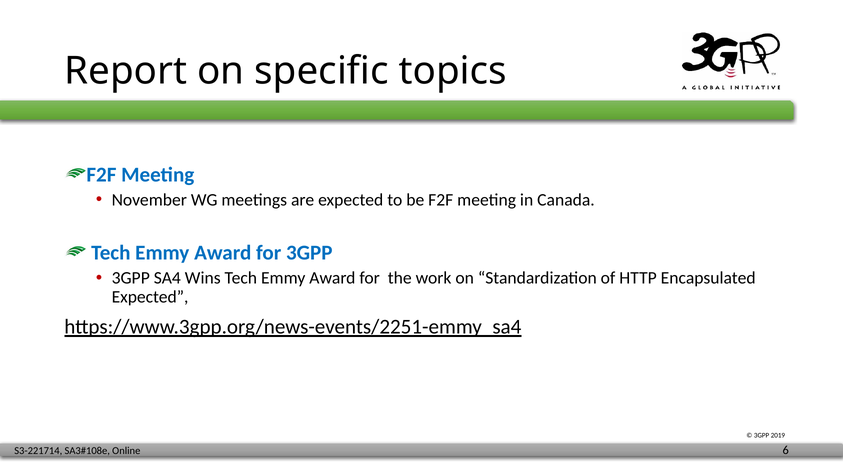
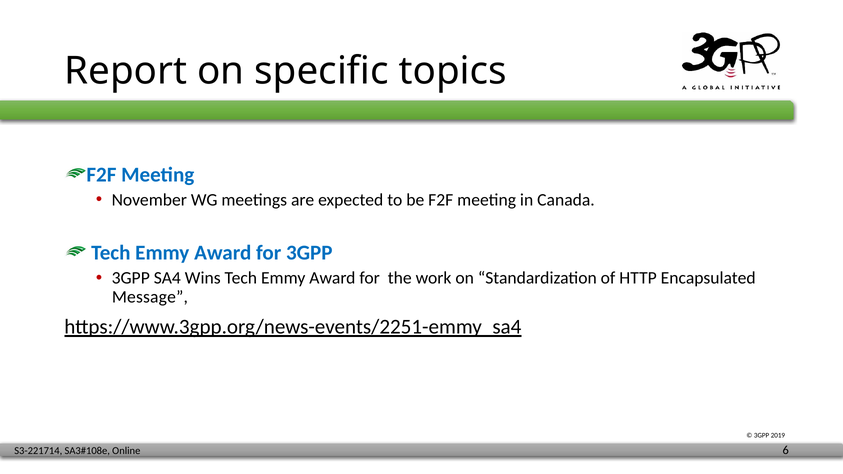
Expected: Expected -> Message (150, 297)
